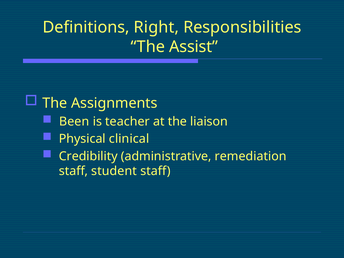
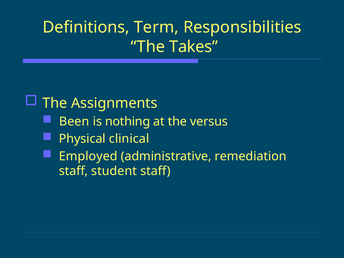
Right: Right -> Term (156, 27)
Assist: Assist -> Takes (194, 47)
teacher: teacher -> nothing (128, 121)
liaison: liaison -> versus (209, 121)
Credibility: Credibility -> Employed (88, 156)
